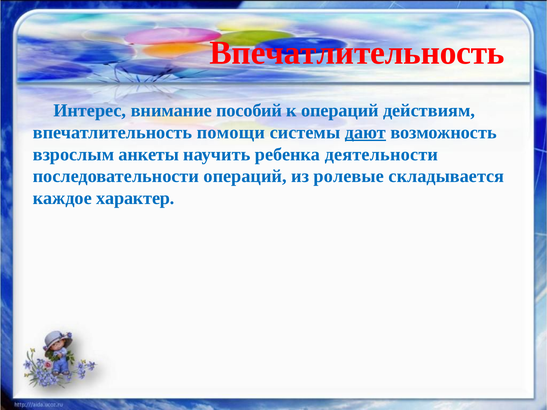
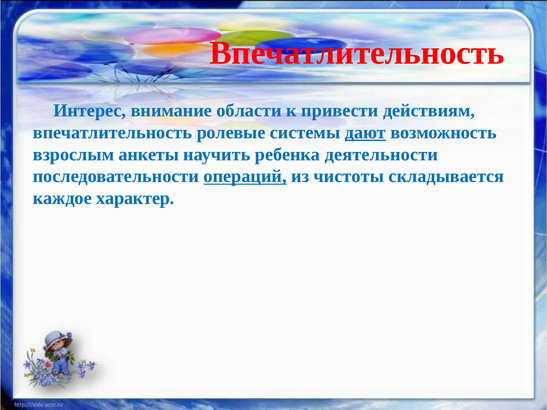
пособий: пособий -> области (249, 111)
к операций: операций -> привести (340, 111)
помощи: помощи -> ролевые (231, 133)
операций underline: none -> present (245, 176)
ролевые: ролевые -> чистоты (349, 176)
